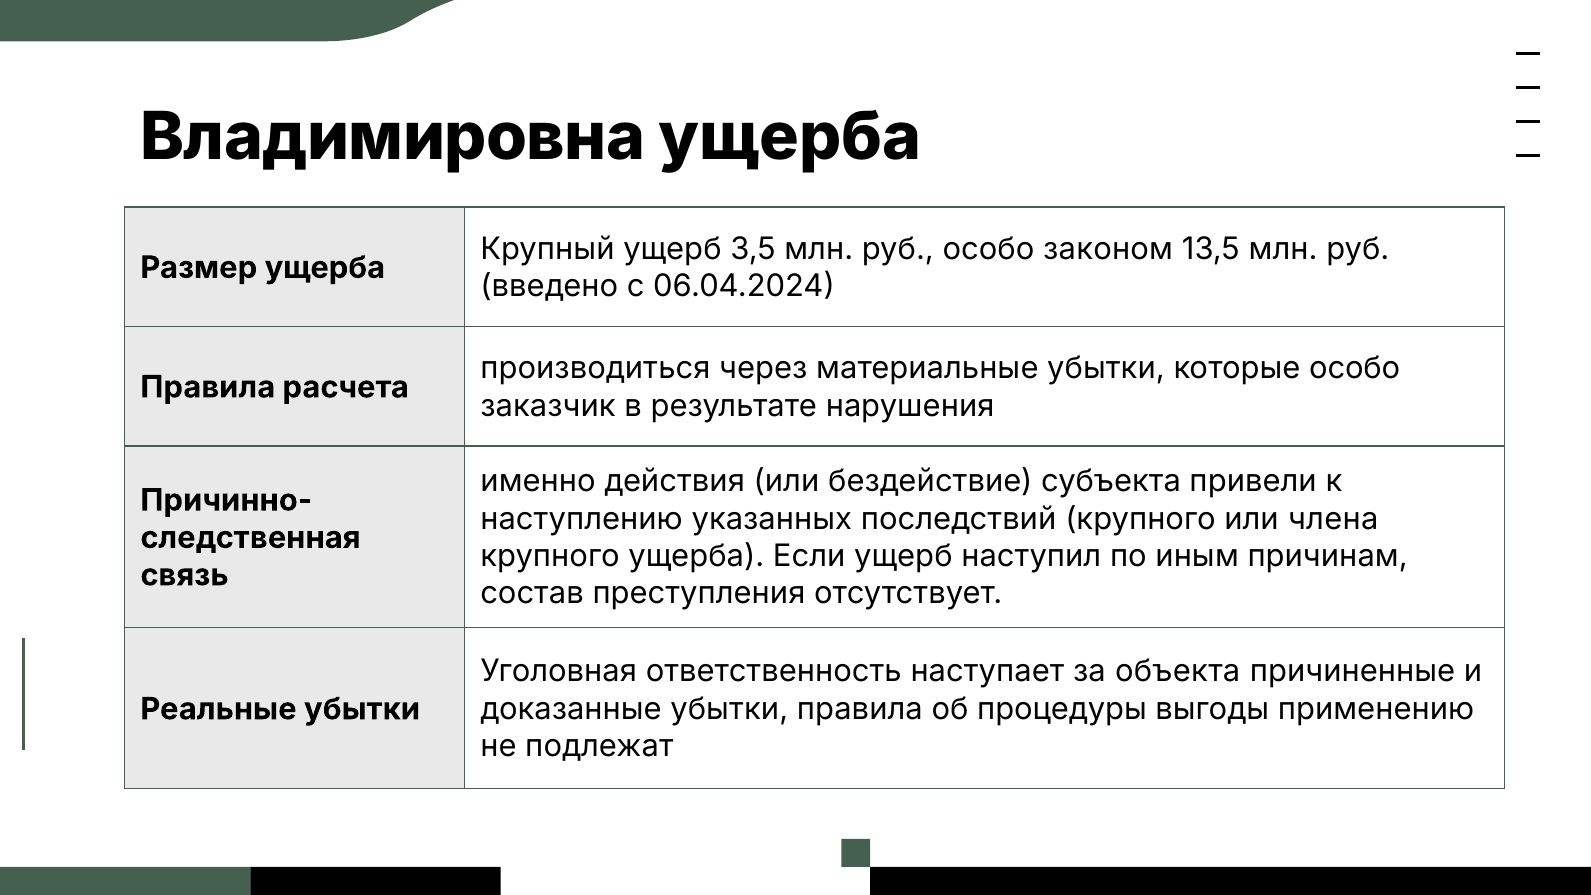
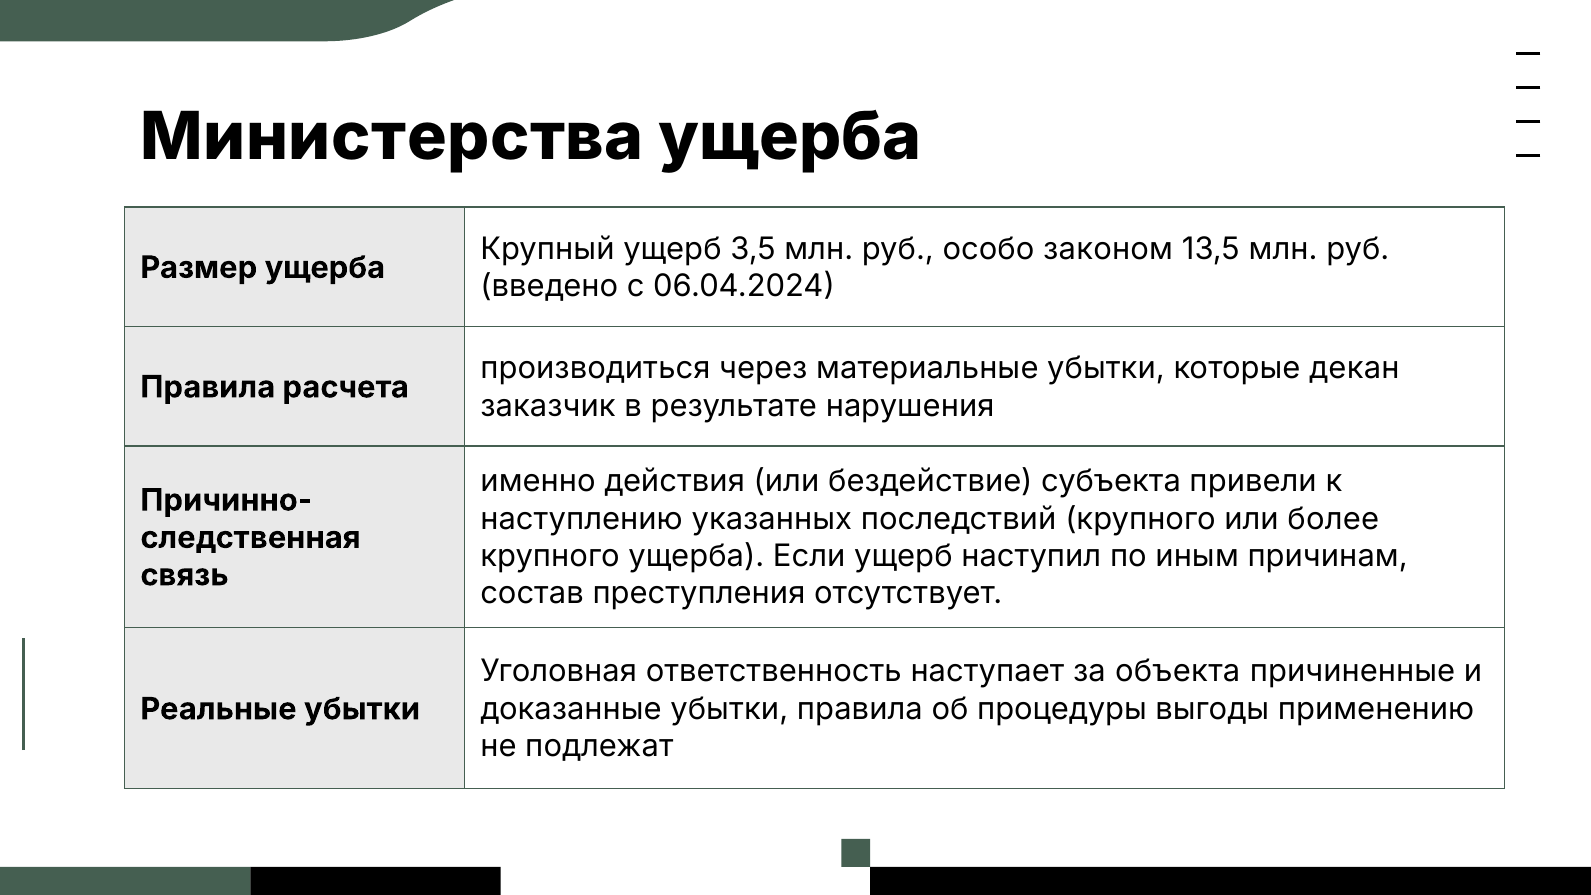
Владимировна: Владимировна -> Министерства (392, 138)
которые особо: особо -> декан (1354, 368)
члена: члена -> более (1333, 519)
